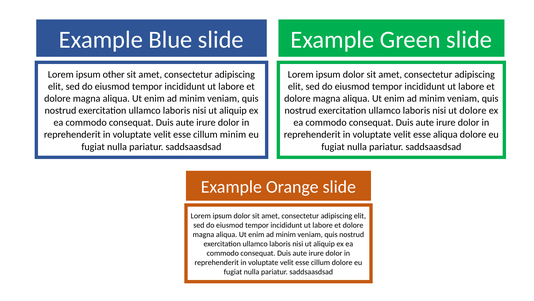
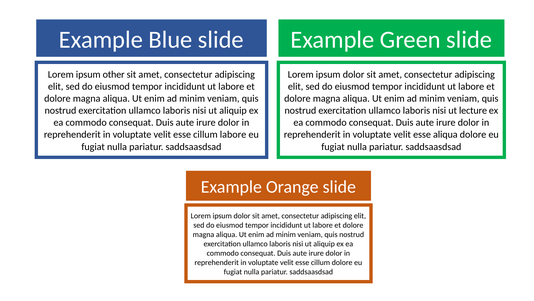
ut dolore: dolore -> lecture (473, 110)
cillum minim: minim -> labore (233, 134)
